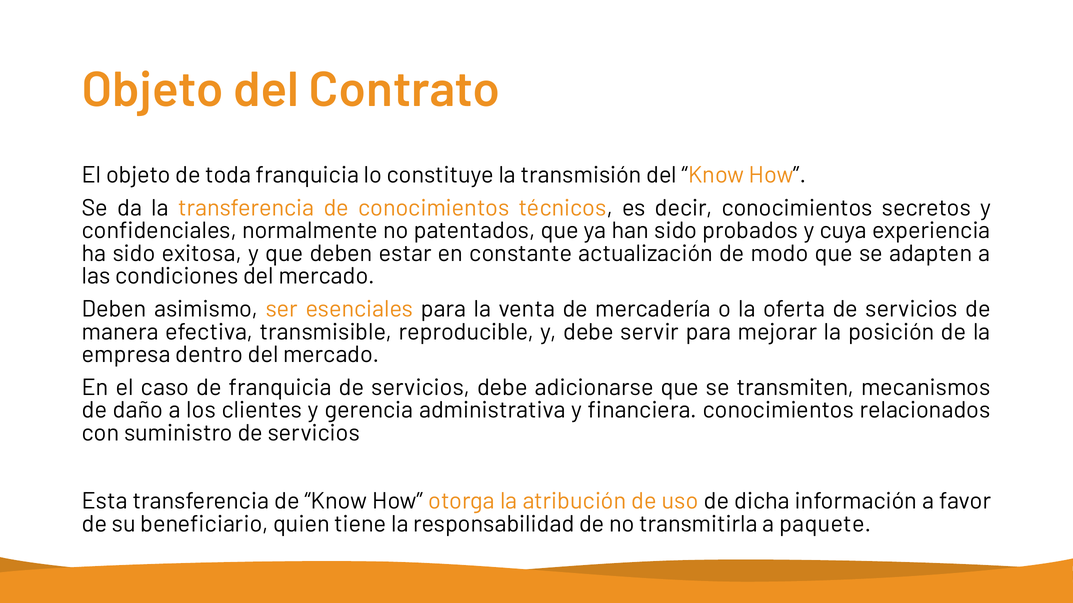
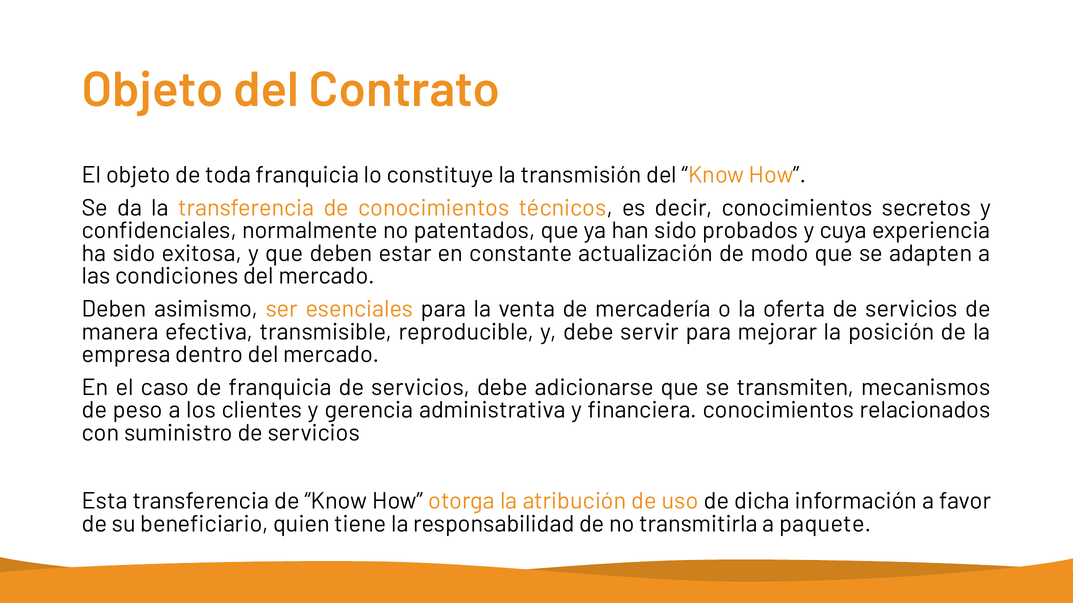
daño: daño -> peso (138, 411)
